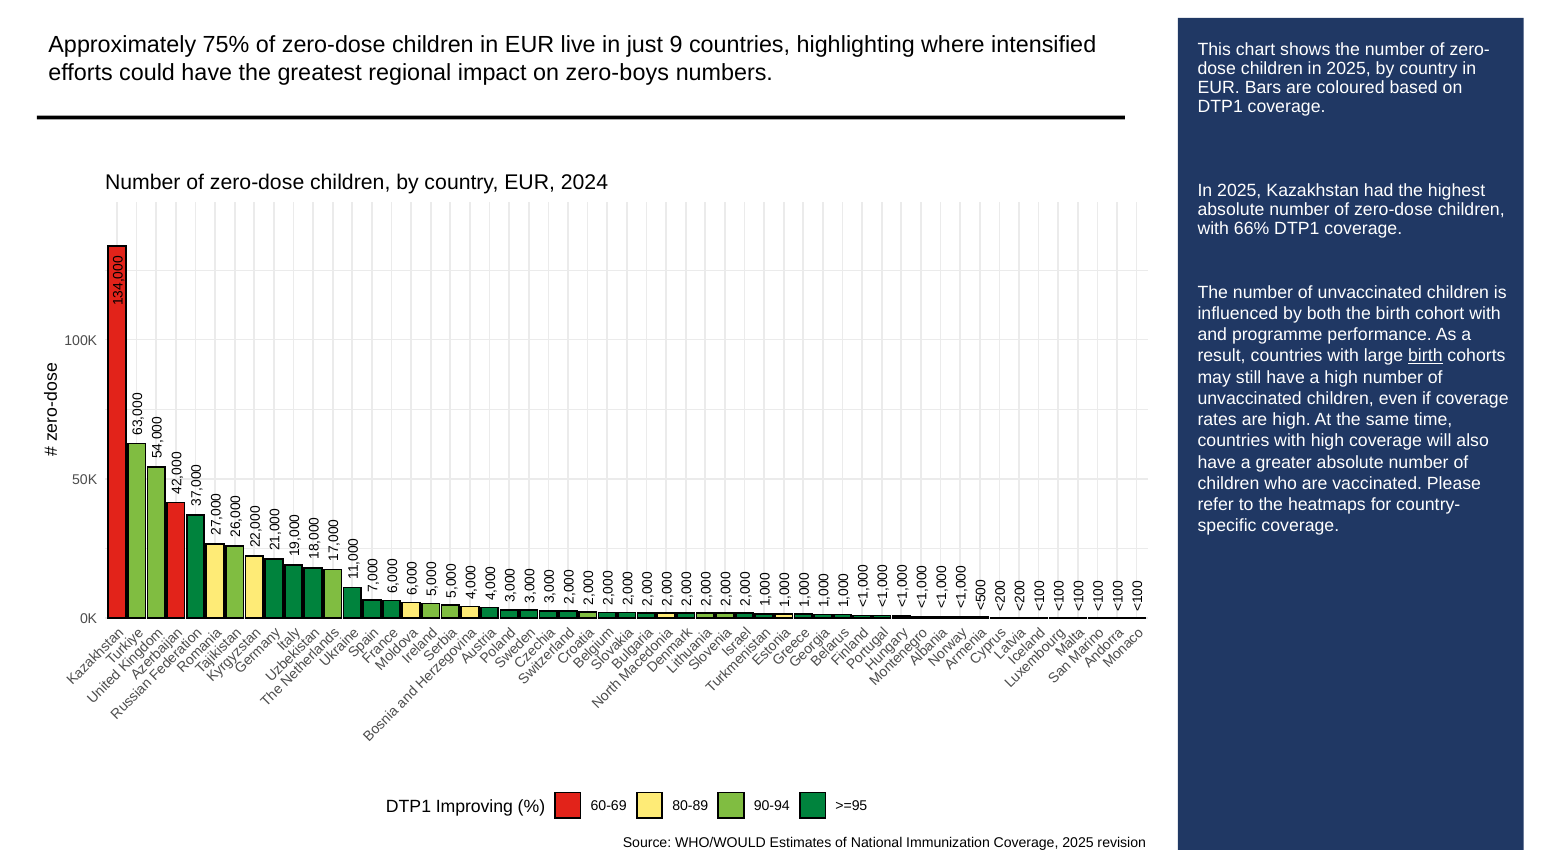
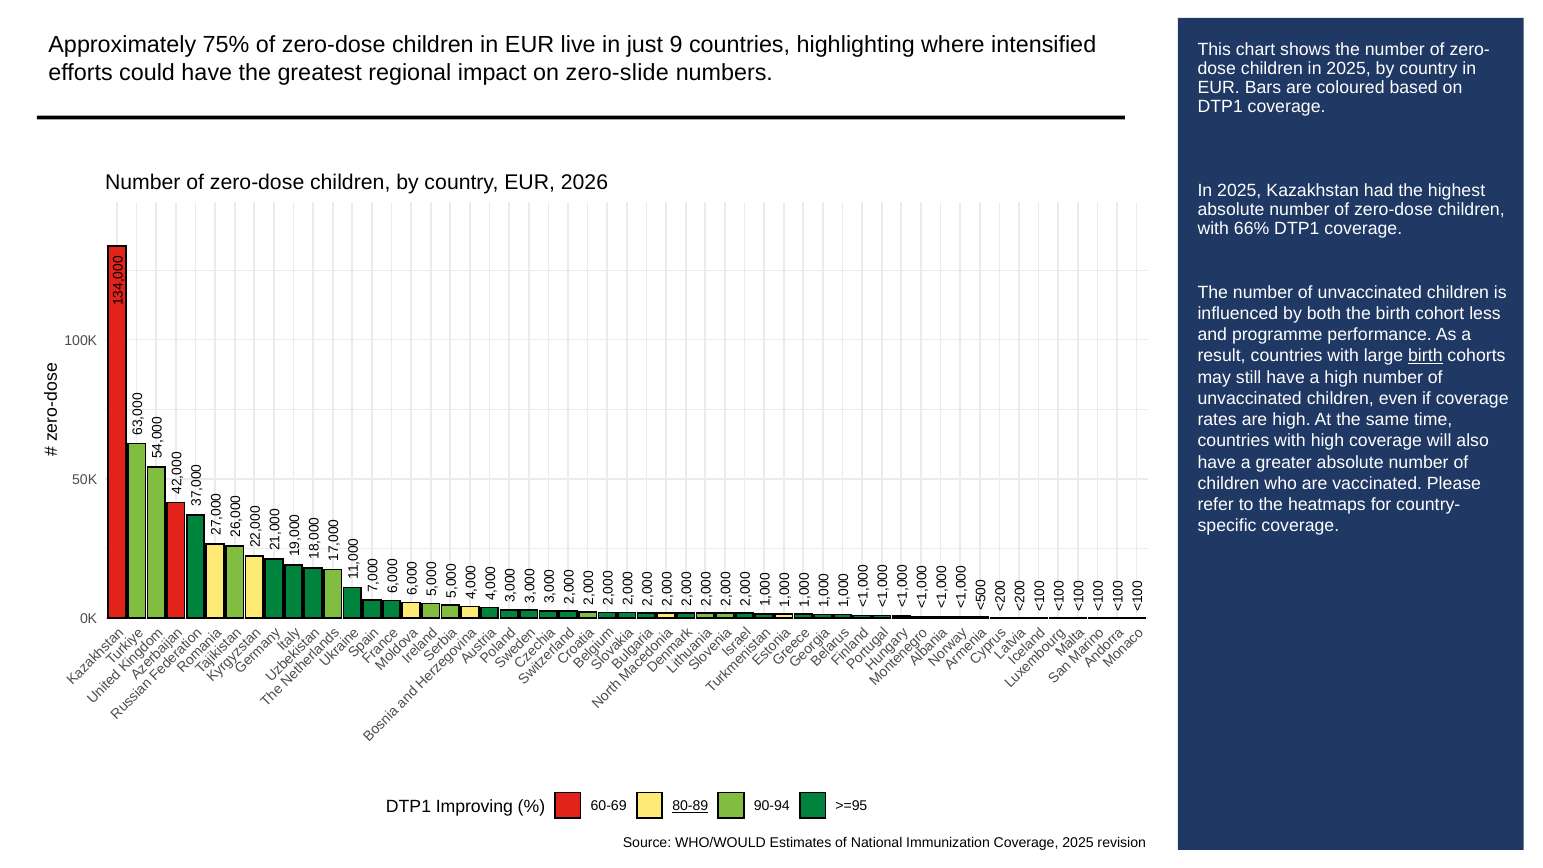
zero-boys: zero-boys -> zero-slide (617, 72)
2024: 2024 -> 2026 (584, 182)
cohort with: with -> less (1485, 314)
80-89 underline: none -> present (690, 806)
